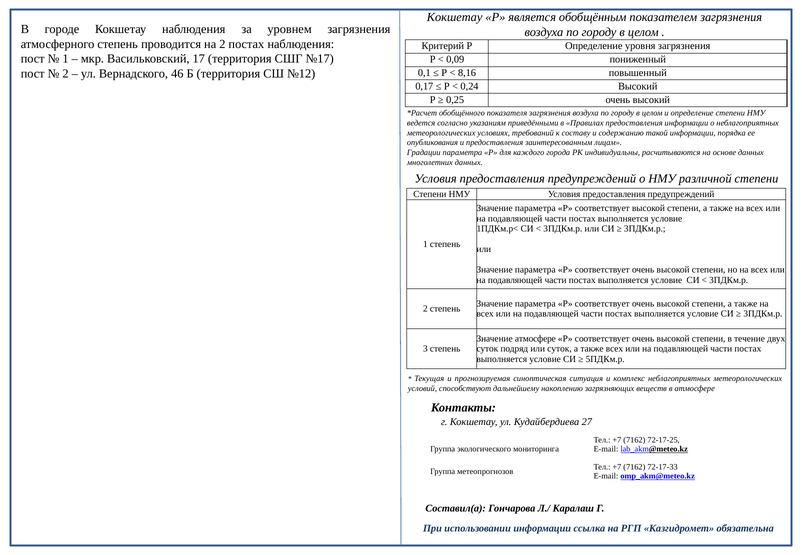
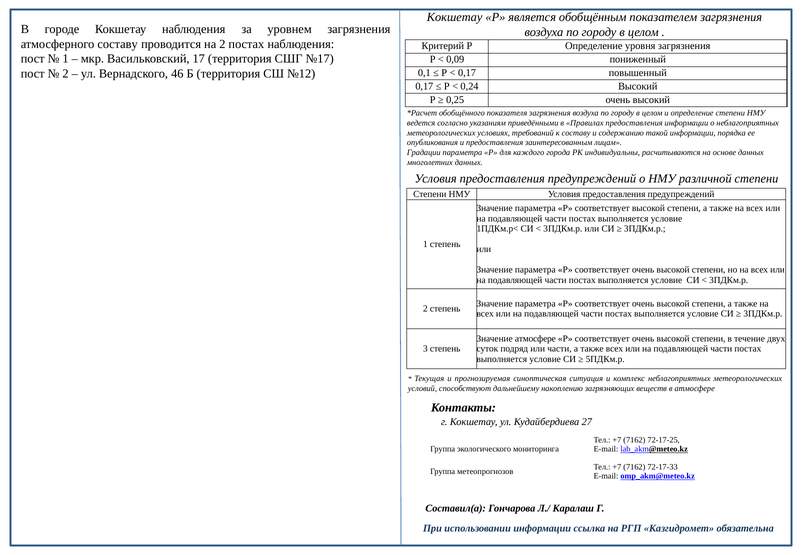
атмосферного степень: степень -> составу (118, 44)
8,16: 8,16 -> 0,17 (467, 73)
или суток: суток -> части (559, 349)
